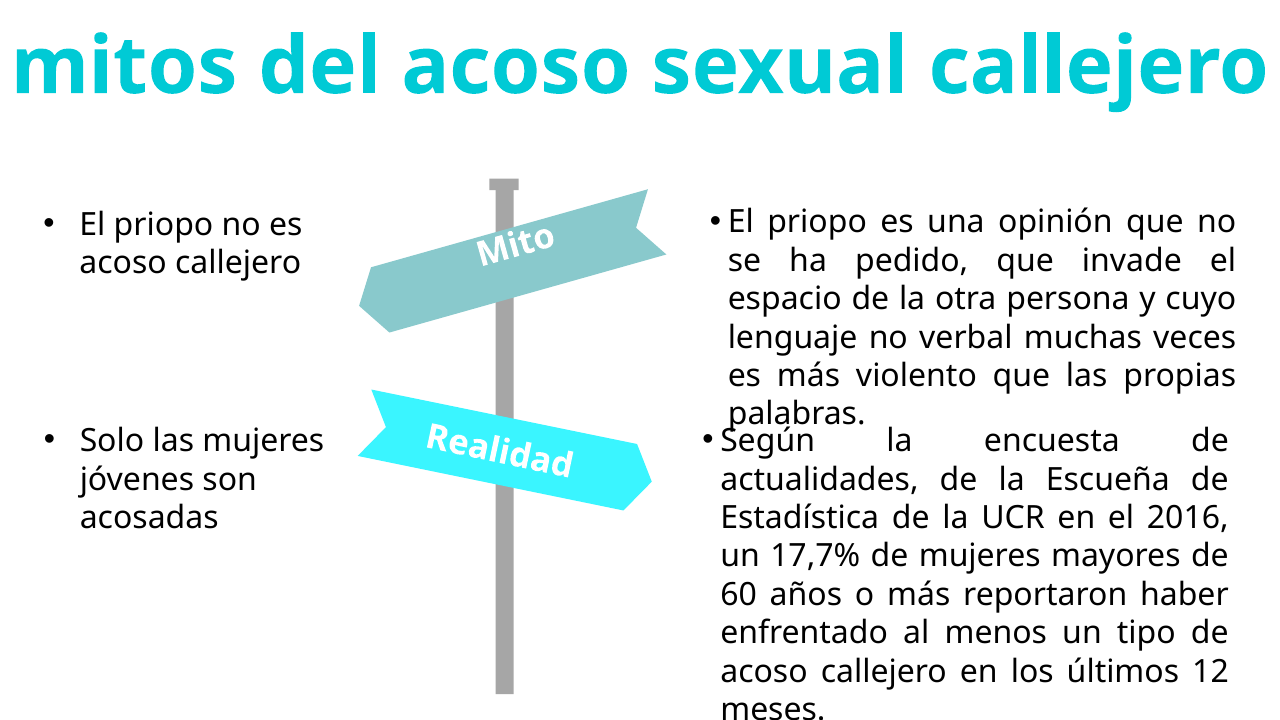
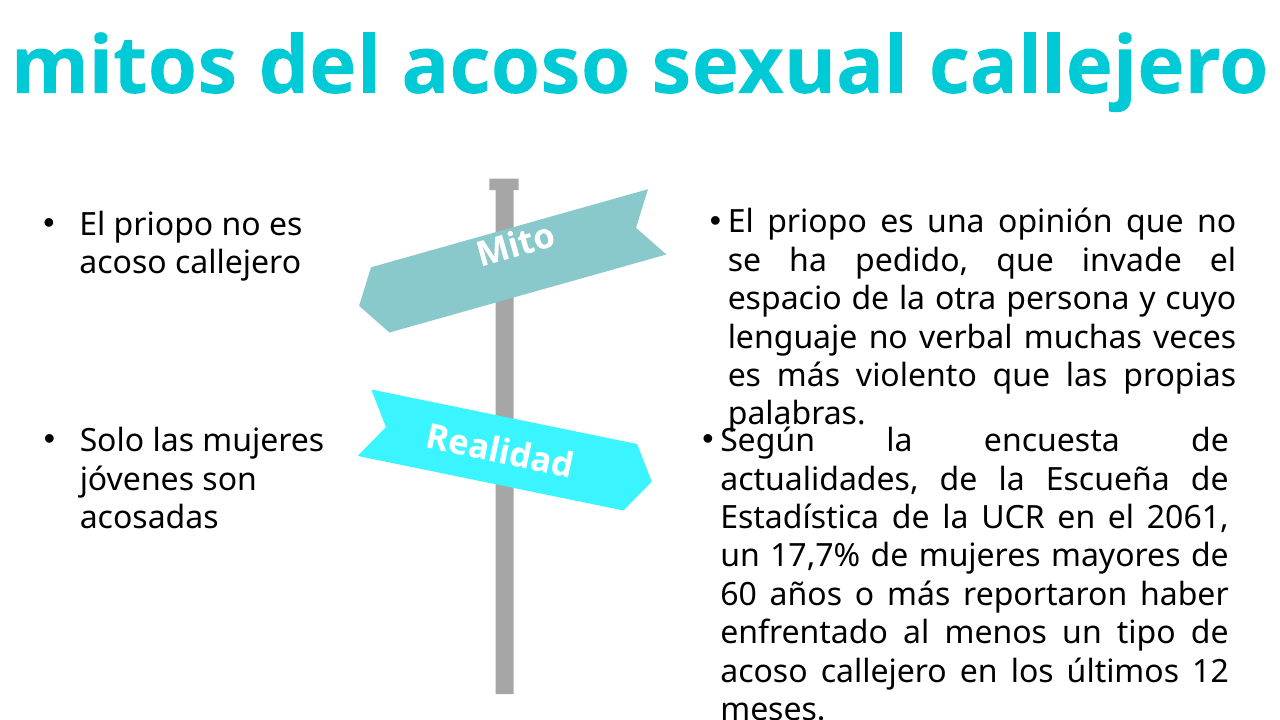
2016: 2016 -> 2061 (1188, 518)
